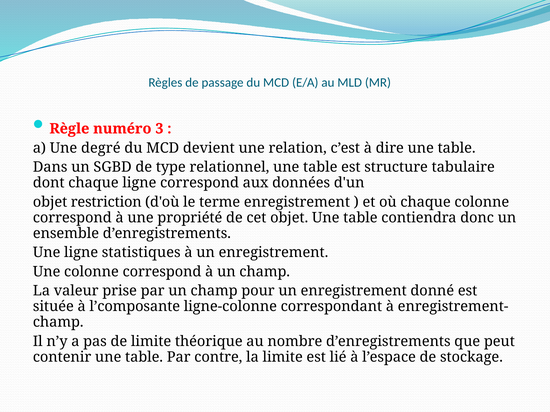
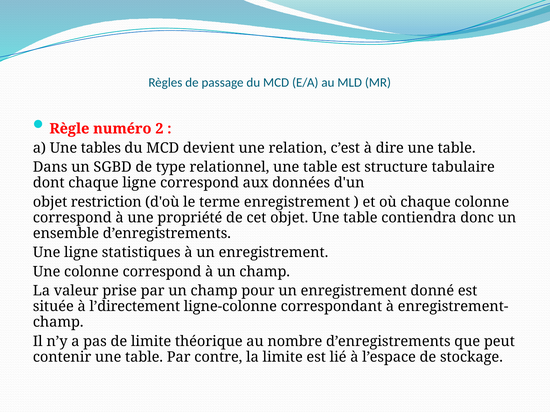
3: 3 -> 2 (159, 129)
degré: degré -> tables (101, 148)
l’composante: l’composante -> l’directement (135, 307)
